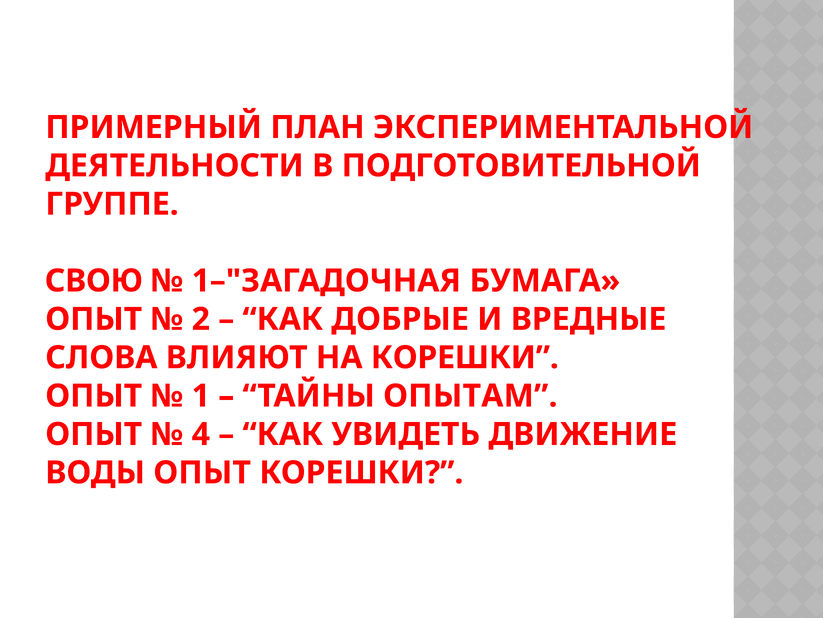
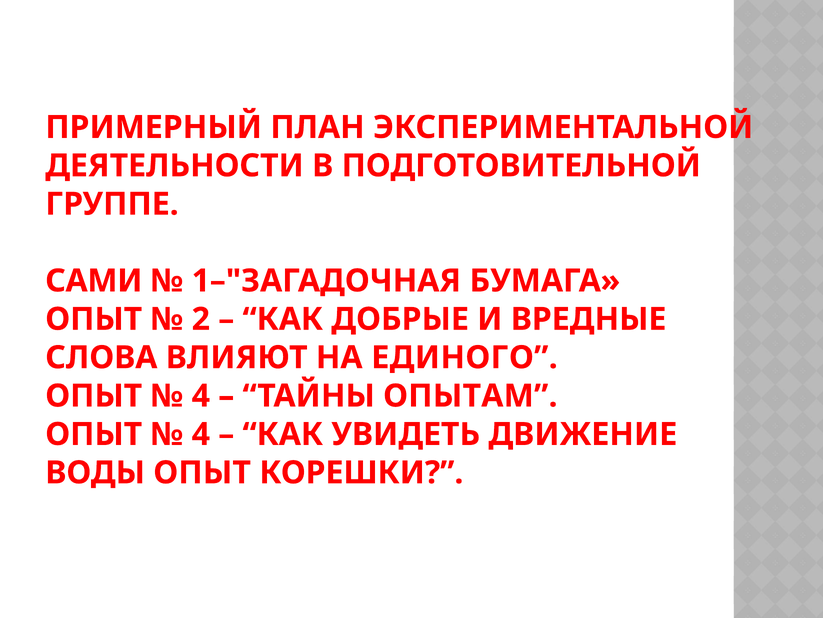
СВОЮ: СВОЮ -> САМИ (94, 281)
НА КОРЕШКИ: КОРЕШКИ -> ЕДИНОГО (465, 357)
1: 1 -> 4 (201, 396)
